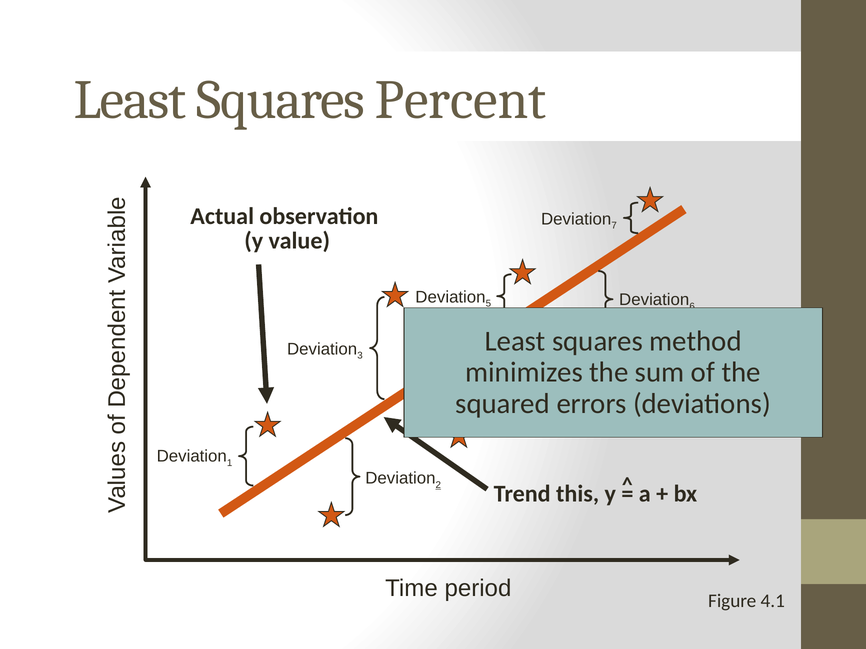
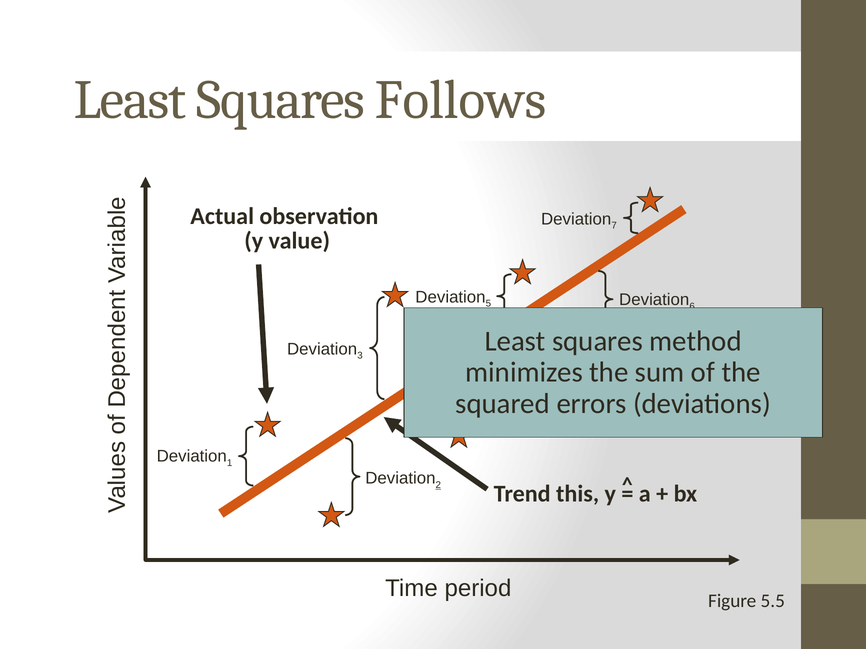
Percent: Percent -> Follows (461, 100)
4.1: 4.1 -> 5.5 (773, 601)
